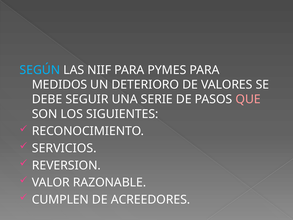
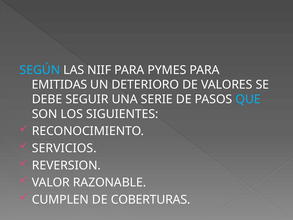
MEDIDOS: MEDIDOS -> EMITIDAS (59, 85)
QUE colour: pink -> light blue (248, 99)
ACREEDORES: ACREEDORES -> COBERTURAS (151, 199)
